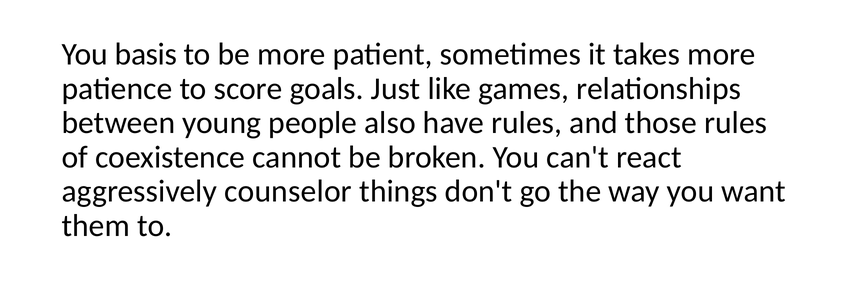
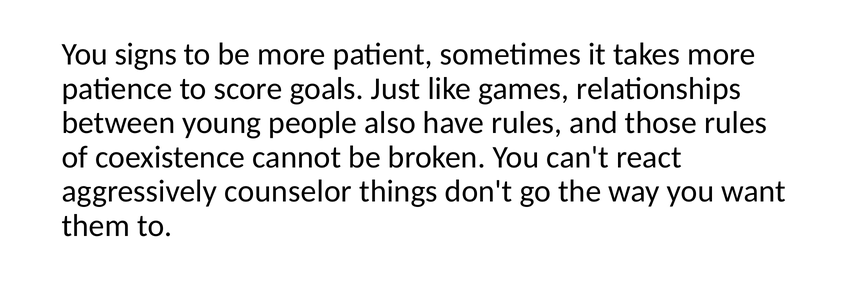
basis: basis -> signs (146, 54)
